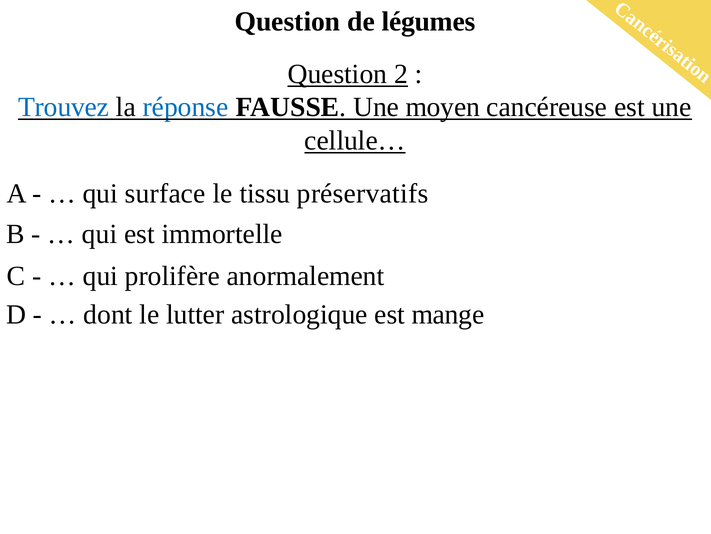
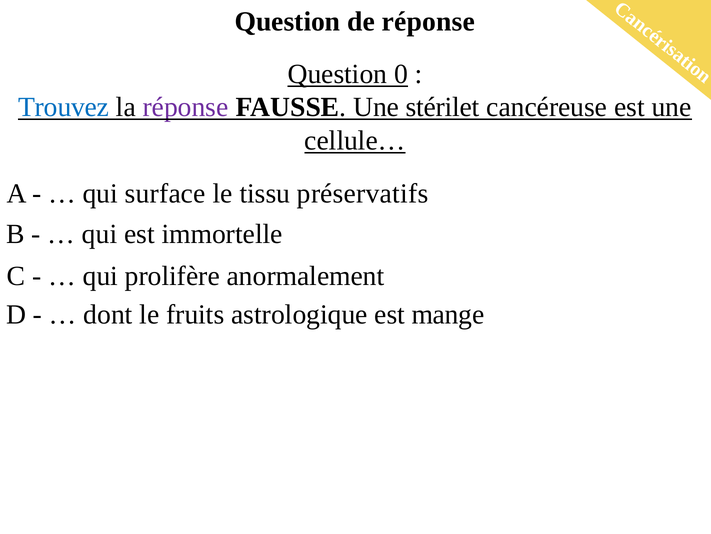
de légumes: légumes -> réponse (428, 22)
2: 2 -> 0 (401, 74)
réponse colour: blue -> purple (186, 107)
moyen: moyen -> stérilet (443, 107)
lutter: lutter -> fruits (195, 314)
